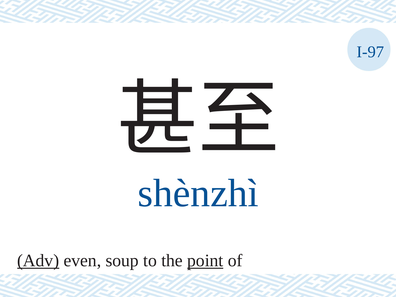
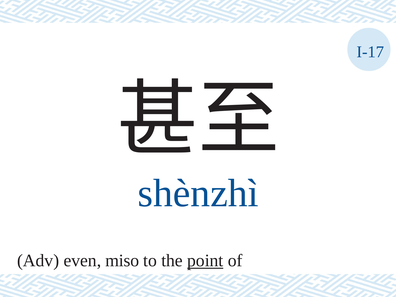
I-97: I-97 -> I-17 (370, 52)
Adv underline: present -> none (38, 261)
soup: soup -> miso (122, 261)
